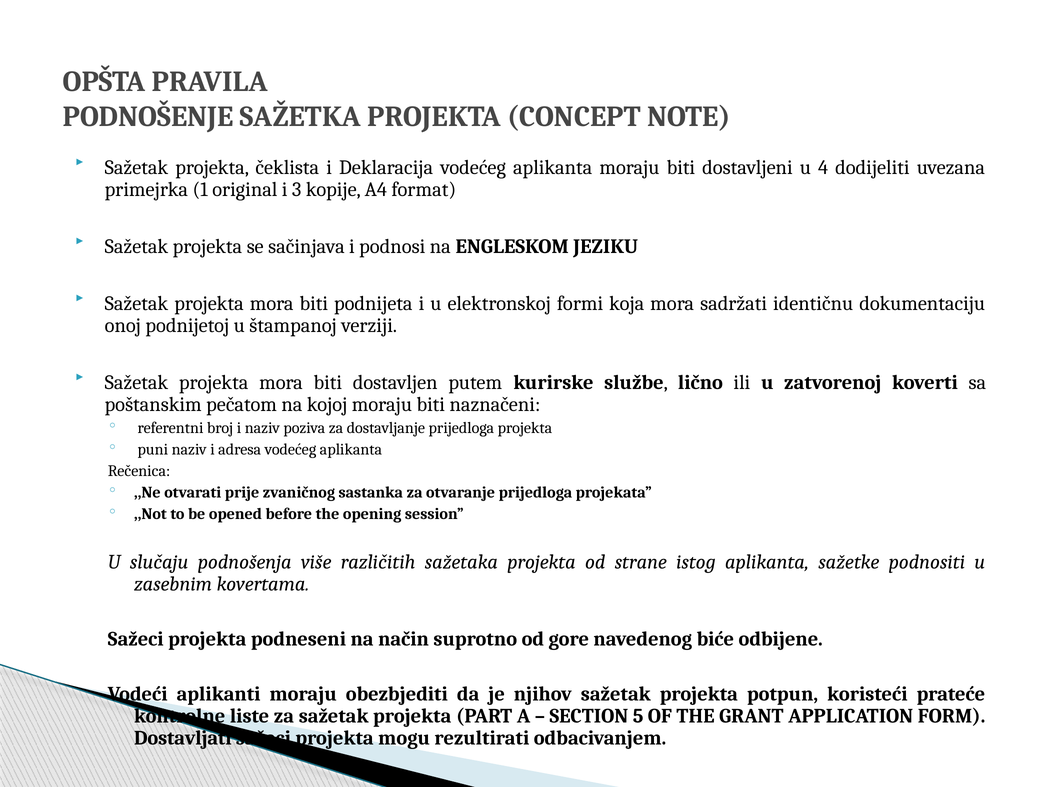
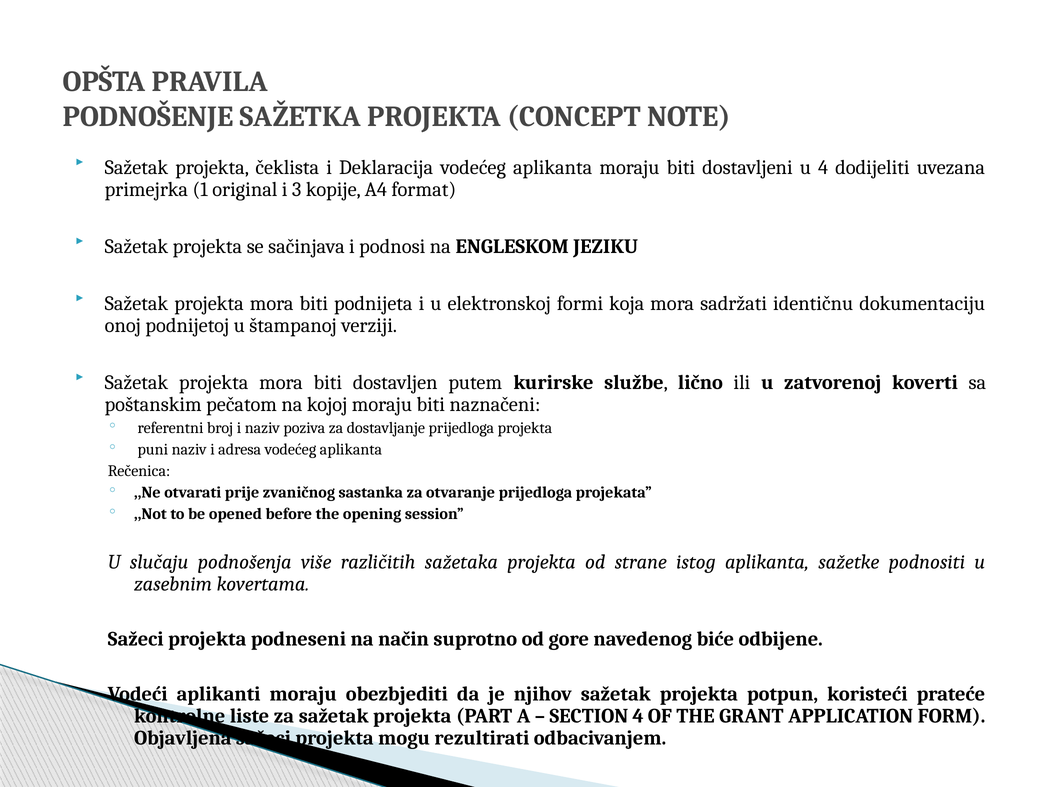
SECTION 5: 5 -> 4 (638, 716)
Dostavljati: Dostavljati -> Objavljena (183, 738)
